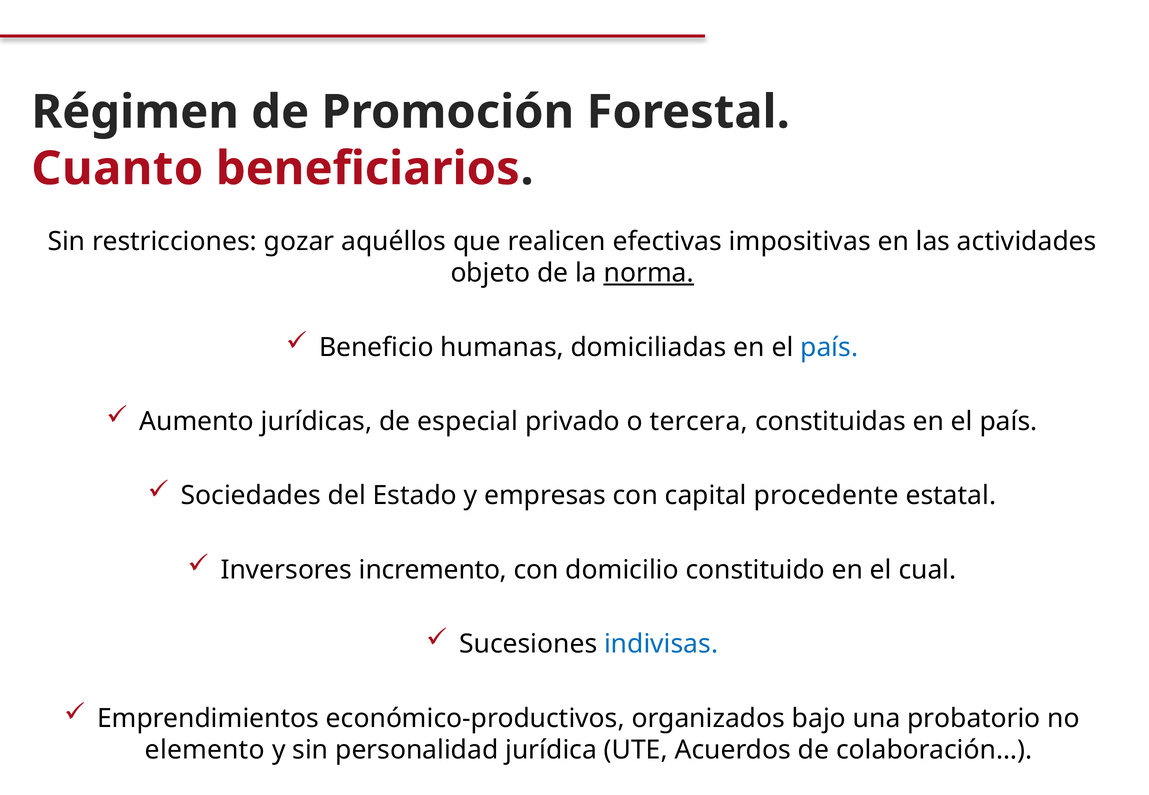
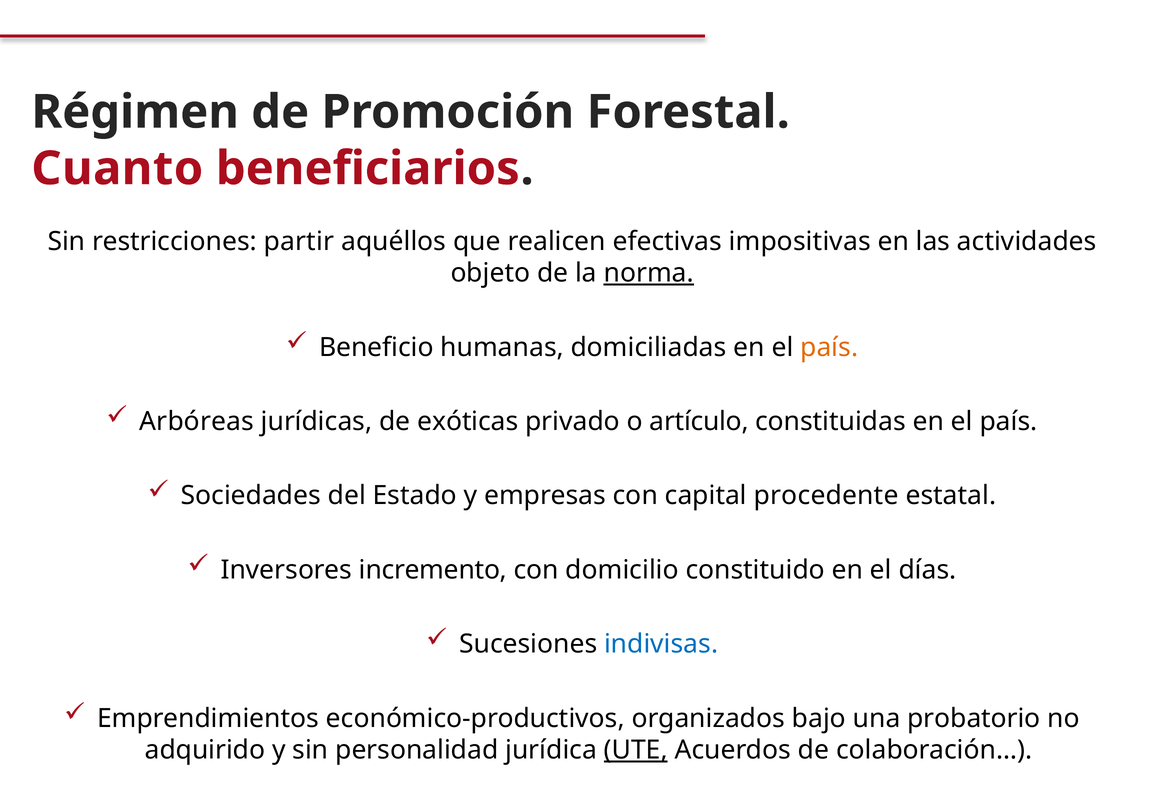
gozar: gozar -> partir (299, 241)
país colour: blue -> orange (829, 347)
Aumento: Aumento -> Arbóreas (197, 422)
especial: especial -> exóticas (468, 422)
tercera: tercera -> artículo (699, 422)
cual: cual -> días (927, 570)
elemento: elemento -> adquirido (205, 751)
UTE underline: none -> present (636, 751)
